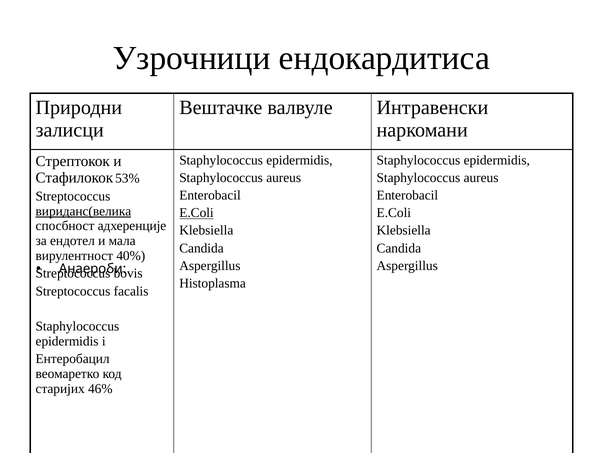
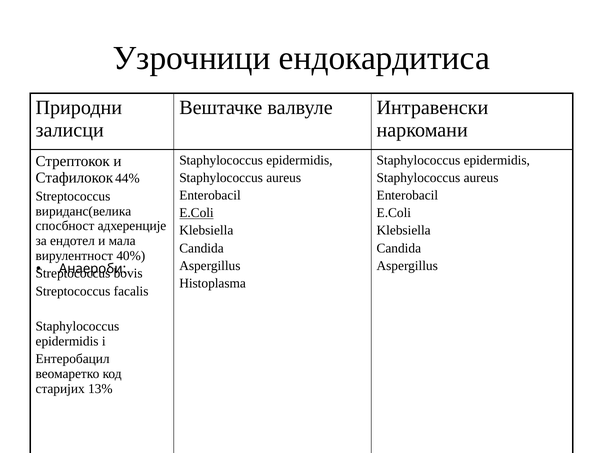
53%: 53% -> 44% (127, 178)
вириданс(велика underline: present -> none (83, 211)
46%: 46% -> 13% (100, 388)
